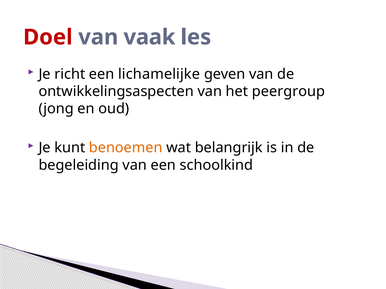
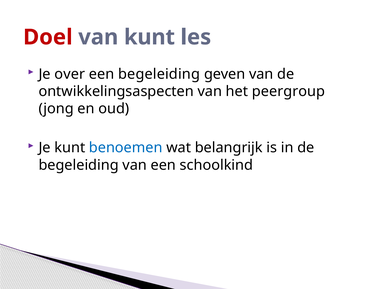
van vaak: vaak -> kunt (149, 37)
richt: richt -> over (70, 74)
een lichamelijke: lichamelijke -> begeleiding (159, 74)
benoemen colour: orange -> blue (126, 148)
